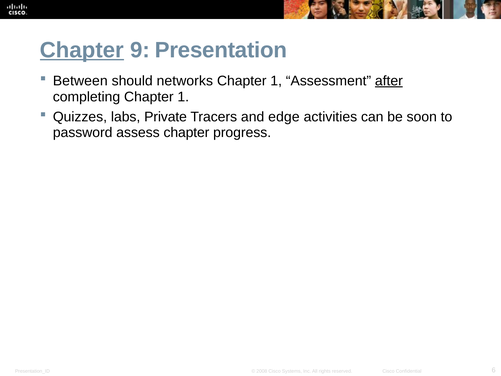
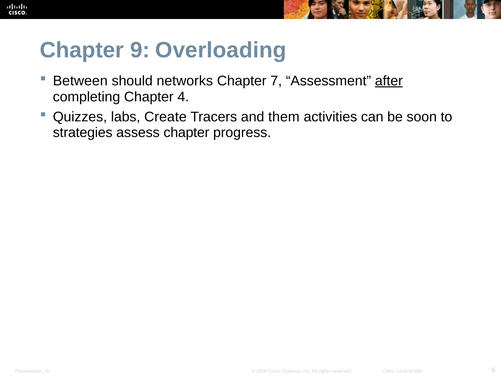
Chapter underline: present -> none (82, 50)
Presentation: Presentation -> Overloading (221, 50)
1: 1 -> 7 (276, 81)
completing Chapter 1: 1 -> 4 (183, 97)
Private: Private -> Create (165, 117)
edge: edge -> them (284, 117)
password: password -> strategies (83, 133)
